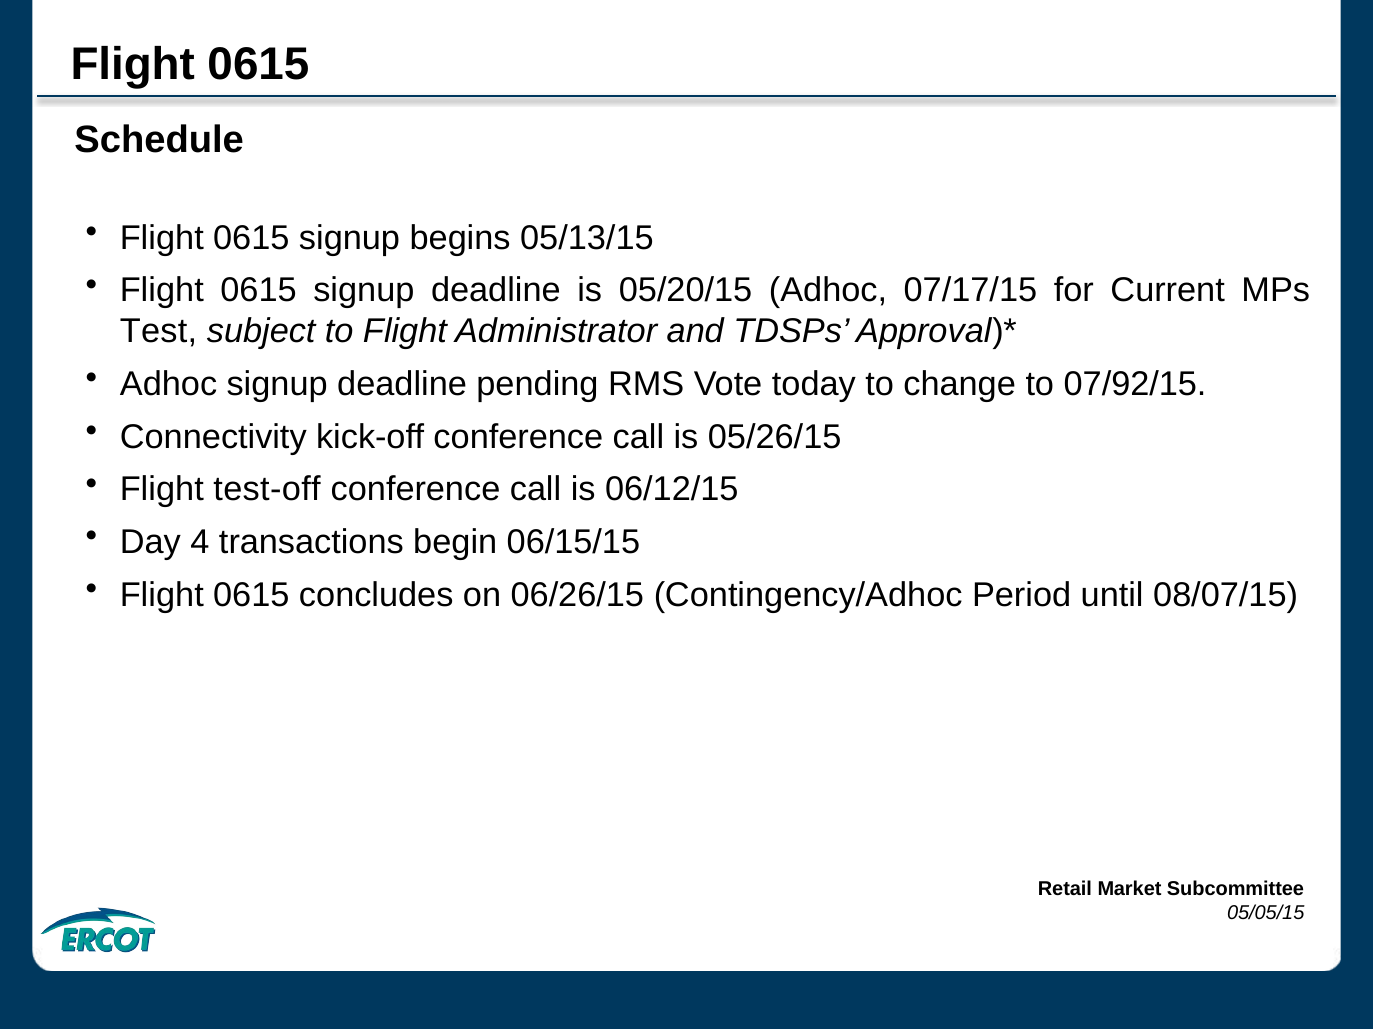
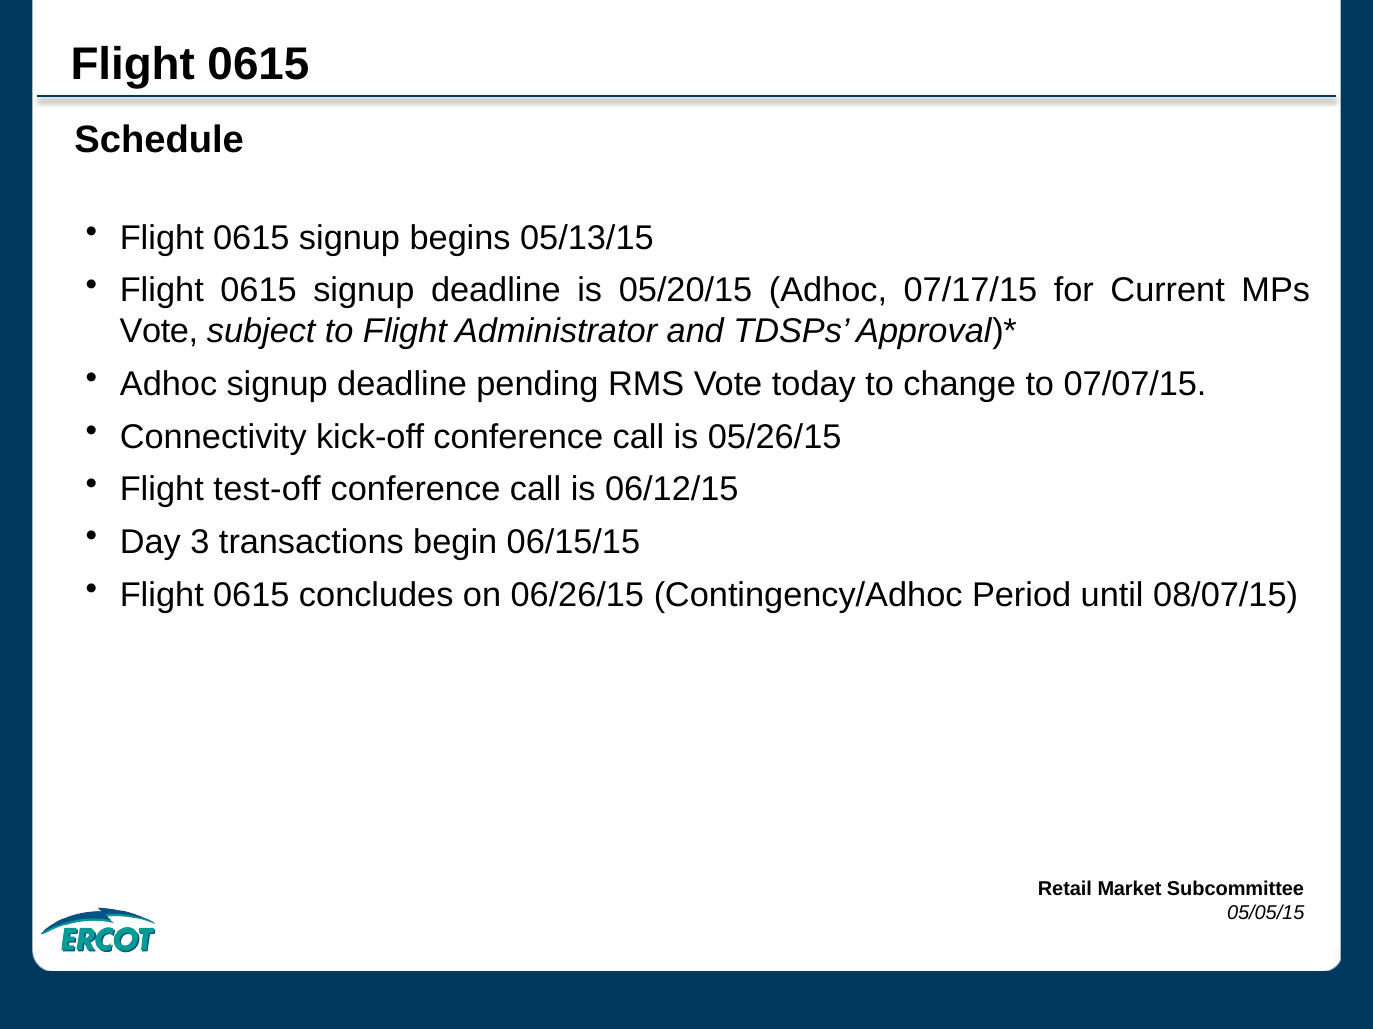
Test: Test -> Vote (159, 332)
07/92/15: 07/92/15 -> 07/07/15 (1135, 385)
4: 4 -> 3 (200, 542)
